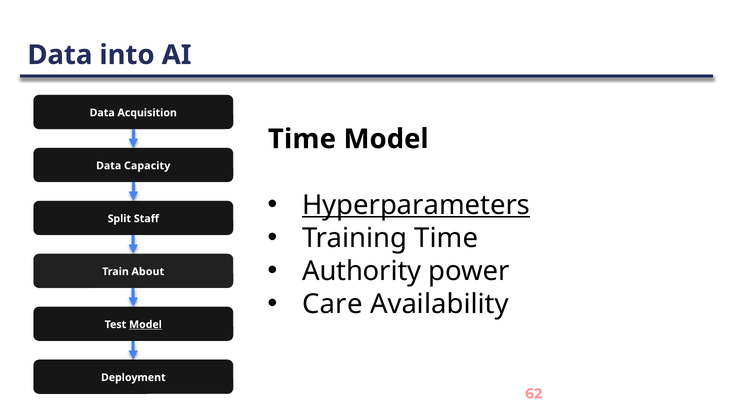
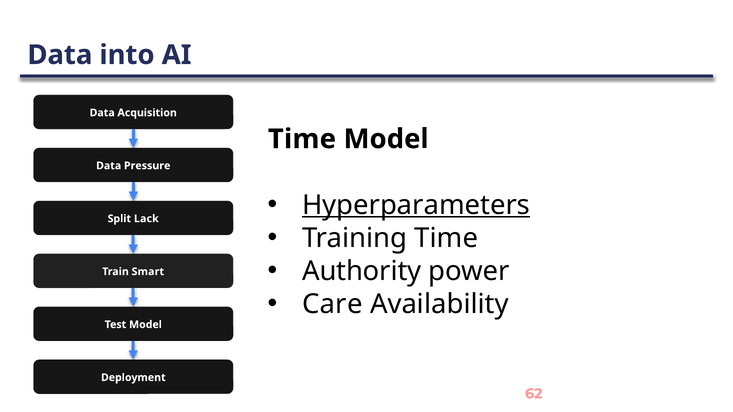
Capacity: Capacity -> Pressure (147, 166)
Staff: Staff -> Lack (146, 219)
About: About -> Smart (148, 272)
Model underline: present -> none (146, 325)
